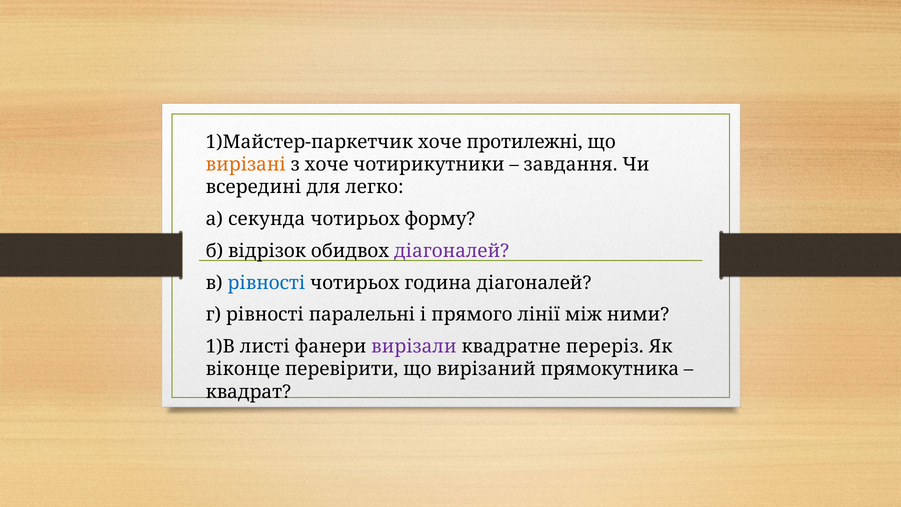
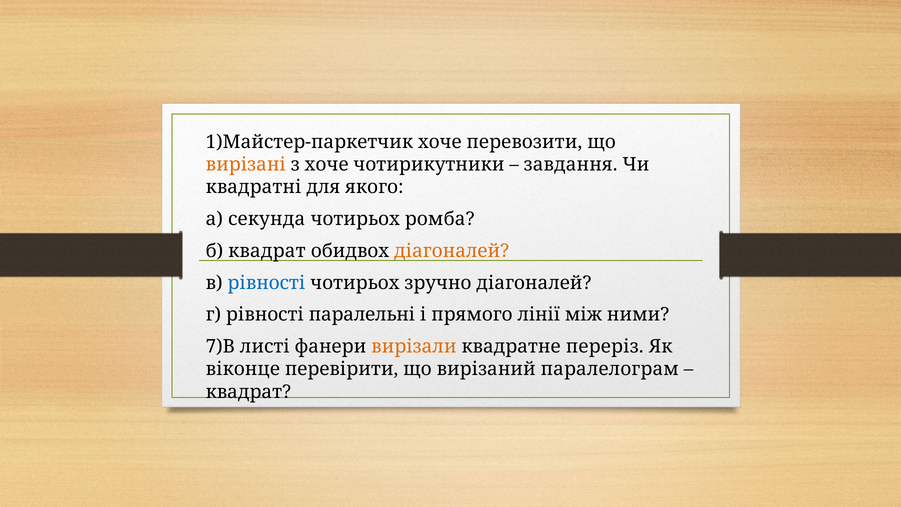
протилежні: протилежні -> перевозити (524, 142)
всередині: всередині -> квадратні (254, 187)
легко: легко -> якого (374, 187)
форму: форму -> ромба (440, 219)
б відрізок: відрізок -> квадрат (267, 251)
діагоналей colour: purple -> orange (452, 251)
година: година -> зручно (438, 283)
1)В: 1)В -> 7)В (220, 347)
вирізали colour: purple -> orange (414, 347)
прямокутника: прямокутника -> паралелограм (610, 369)
